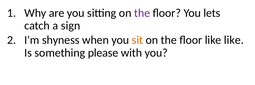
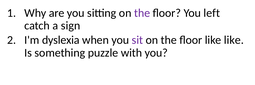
lets: lets -> left (212, 13)
shyness: shyness -> dyslexia (61, 40)
sit colour: orange -> purple (137, 40)
please: please -> puzzle (103, 53)
